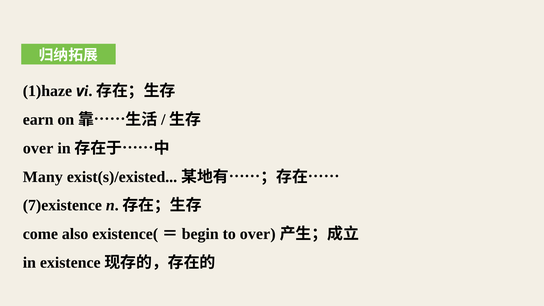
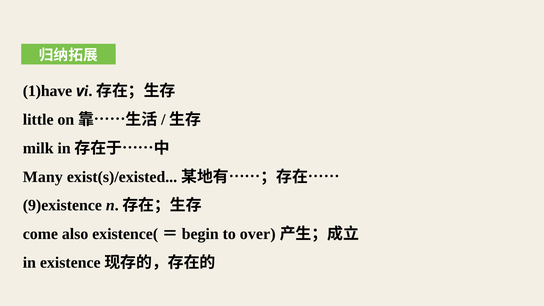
1)haze: 1)haze -> 1)have (47, 91)
earn: earn -> little (38, 120)
over: over -> milk (38, 148)
7)existence: 7)existence -> 9)existence (62, 205)
